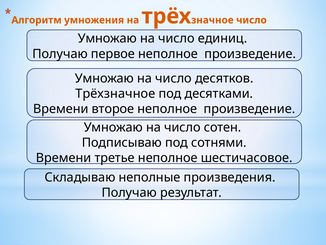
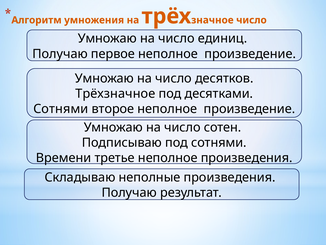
Времени: Времени -> Сотнями (61, 109)
неполное шестичасовое: шестичасовое -> произведения (247, 158)
